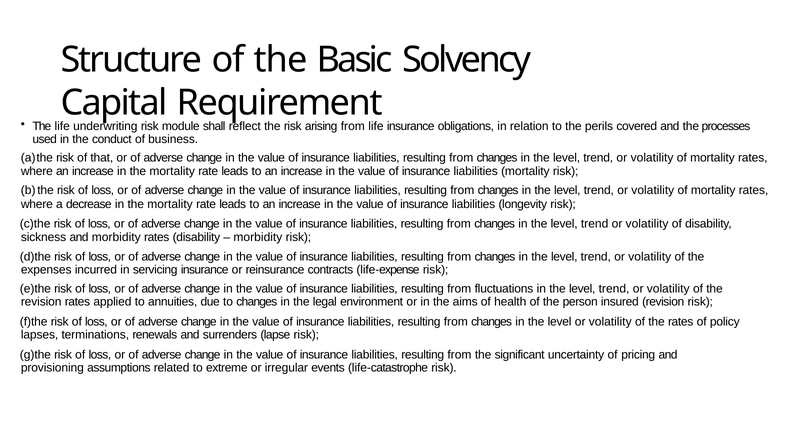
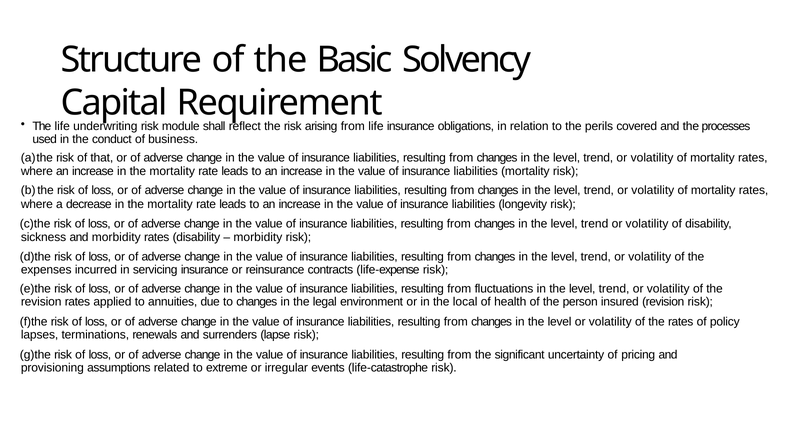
aims: aims -> local (465, 302)
